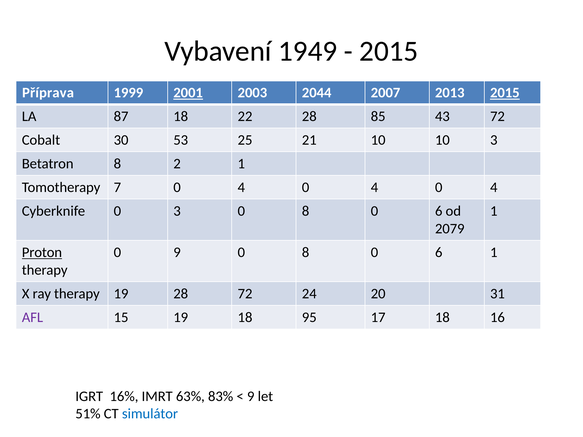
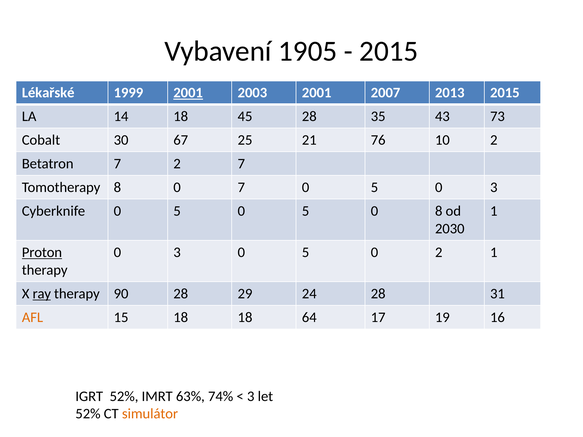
1949: 1949 -> 1905 (308, 51)
Příprava: Příprava -> Lékařské (48, 93)
2003 2044: 2044 -> 2001 (317, 93)
2015 underline: present -> none (505, 93)
87: 87 -> 14 (121, 117)
22: 22 -> 45 (245, 117)
85: 85 -> 35 (378, 117)
43 72: 72 -> 73 (497, 117)
53: 53 -> 67 (181, 140)
21 10: 10 -> 76 (378, 140)
10 3: 3 -> 2 (494, 140)
Betatron 8: 8 -> 7 (117, 164)
2 1: 1 -> 7 (241, 164)
Tomotherapy 7: 7 -> 8 (117, 187)
4: 4 -> 7 (241, 187)
4: 4 -> 5 (374, 187)
4: 4 -> 3 (494, 187)
Cyberknife 0 3: 3 -> 5 (177, 211)
8: 8 -> 5 (306, 211)
6: 6 -> 8 (439, 211)
2079: 2079 -> 2030 (450, 229)
9: 9 -> 3 (177, 253)
8: 8 -> 5 (306, 253)
6: 6 -> 2 (439, 253)
ray underline: none -> present (42, 294)
therapy 19: 19 -> 90 (121, 294)
28 72: 72 -> 29 (245, 294)
24 20: 20 -> 28 (378, 294)
AFL colour: purple -> orange (32, 318)
15 19: 19 -> 18 (181, 318)
95: 95 -> 64 (309, 318)
17 18: 18 -> 19 (442, 318)
IGRT 16%: 16% -> 52% (124, 397)
83%: 83% -> 74% (221, 397)
9: 9 -> 3 (251, 397)
51%: 51% -> 52% (88, 414)
simulátor colour: blue -> orange (150, 414)
